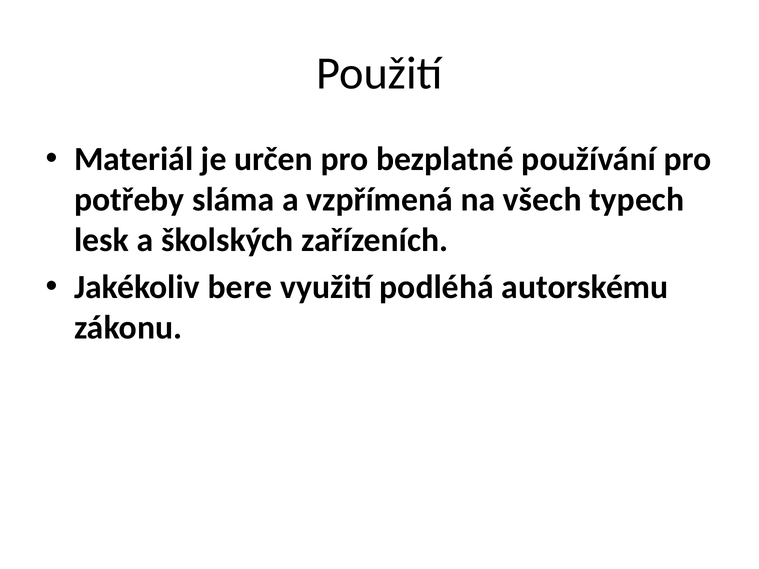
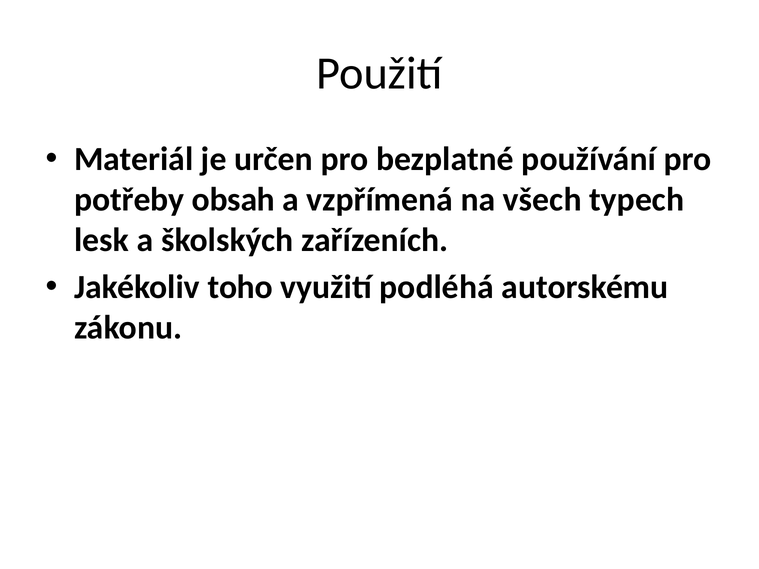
sláma: sláma -> obsah (233, 200)
bere: bere -> toho (240, 287)
